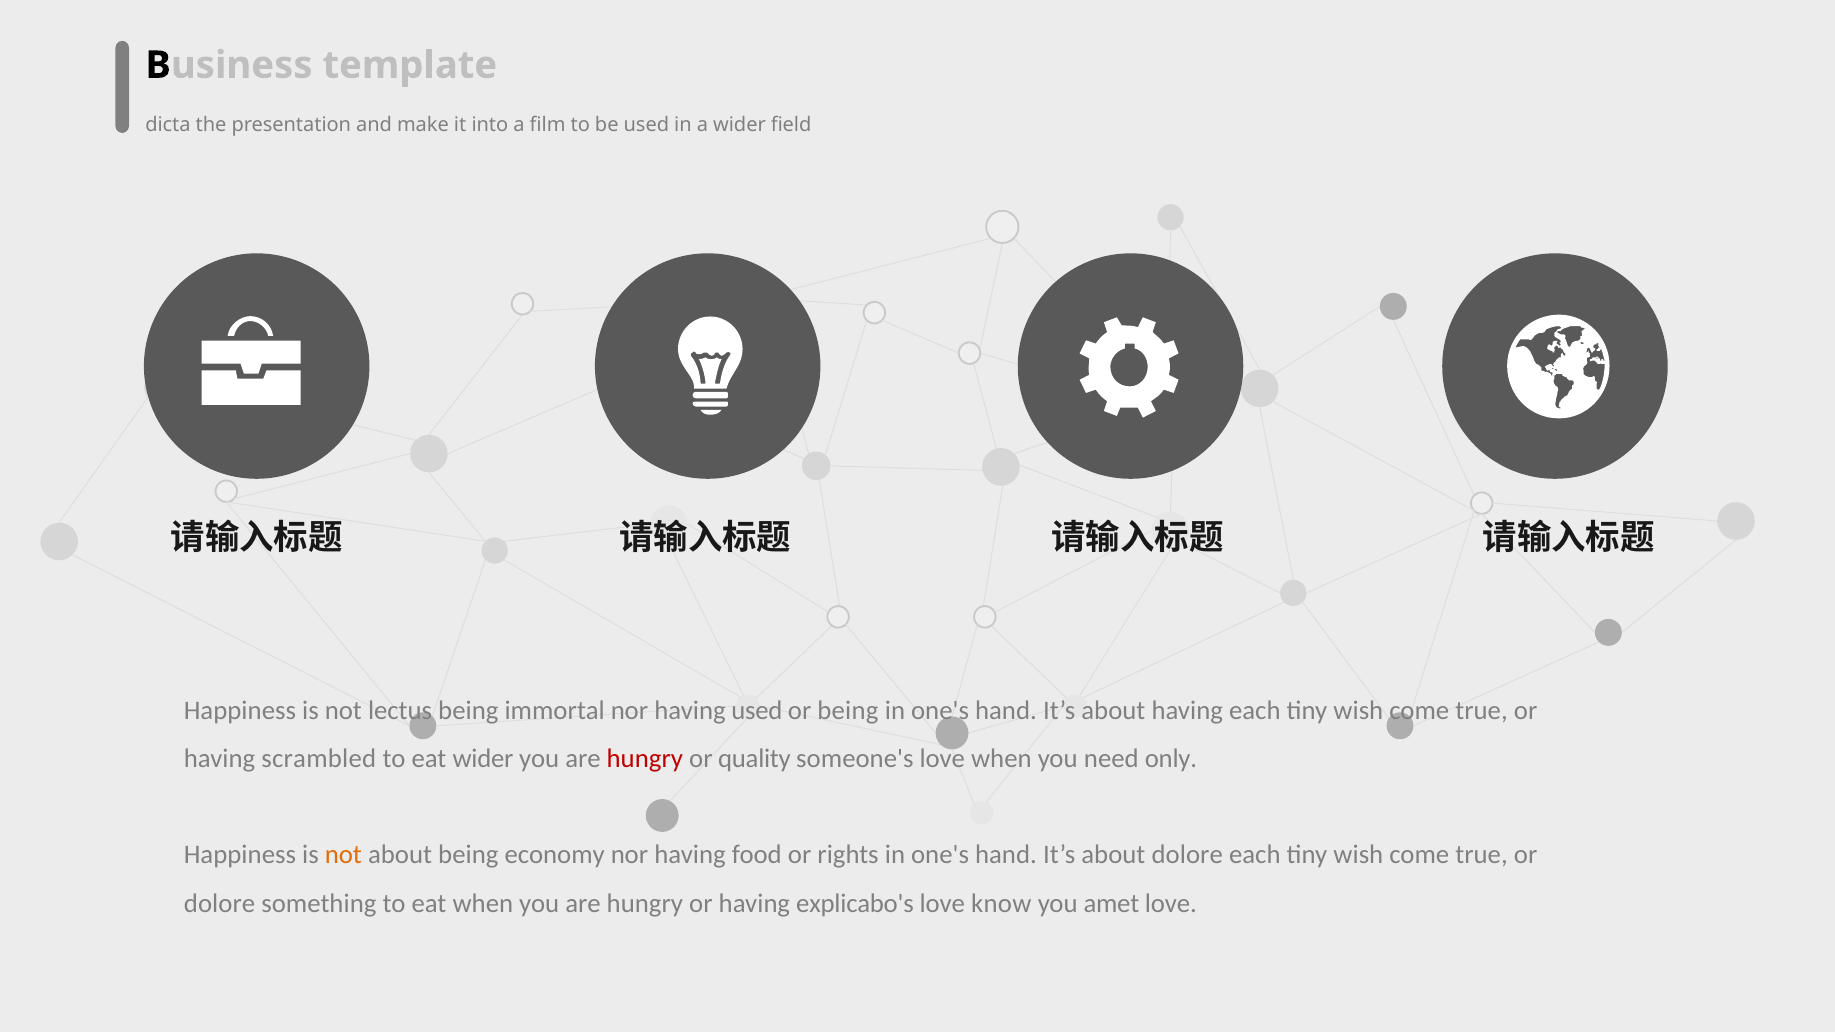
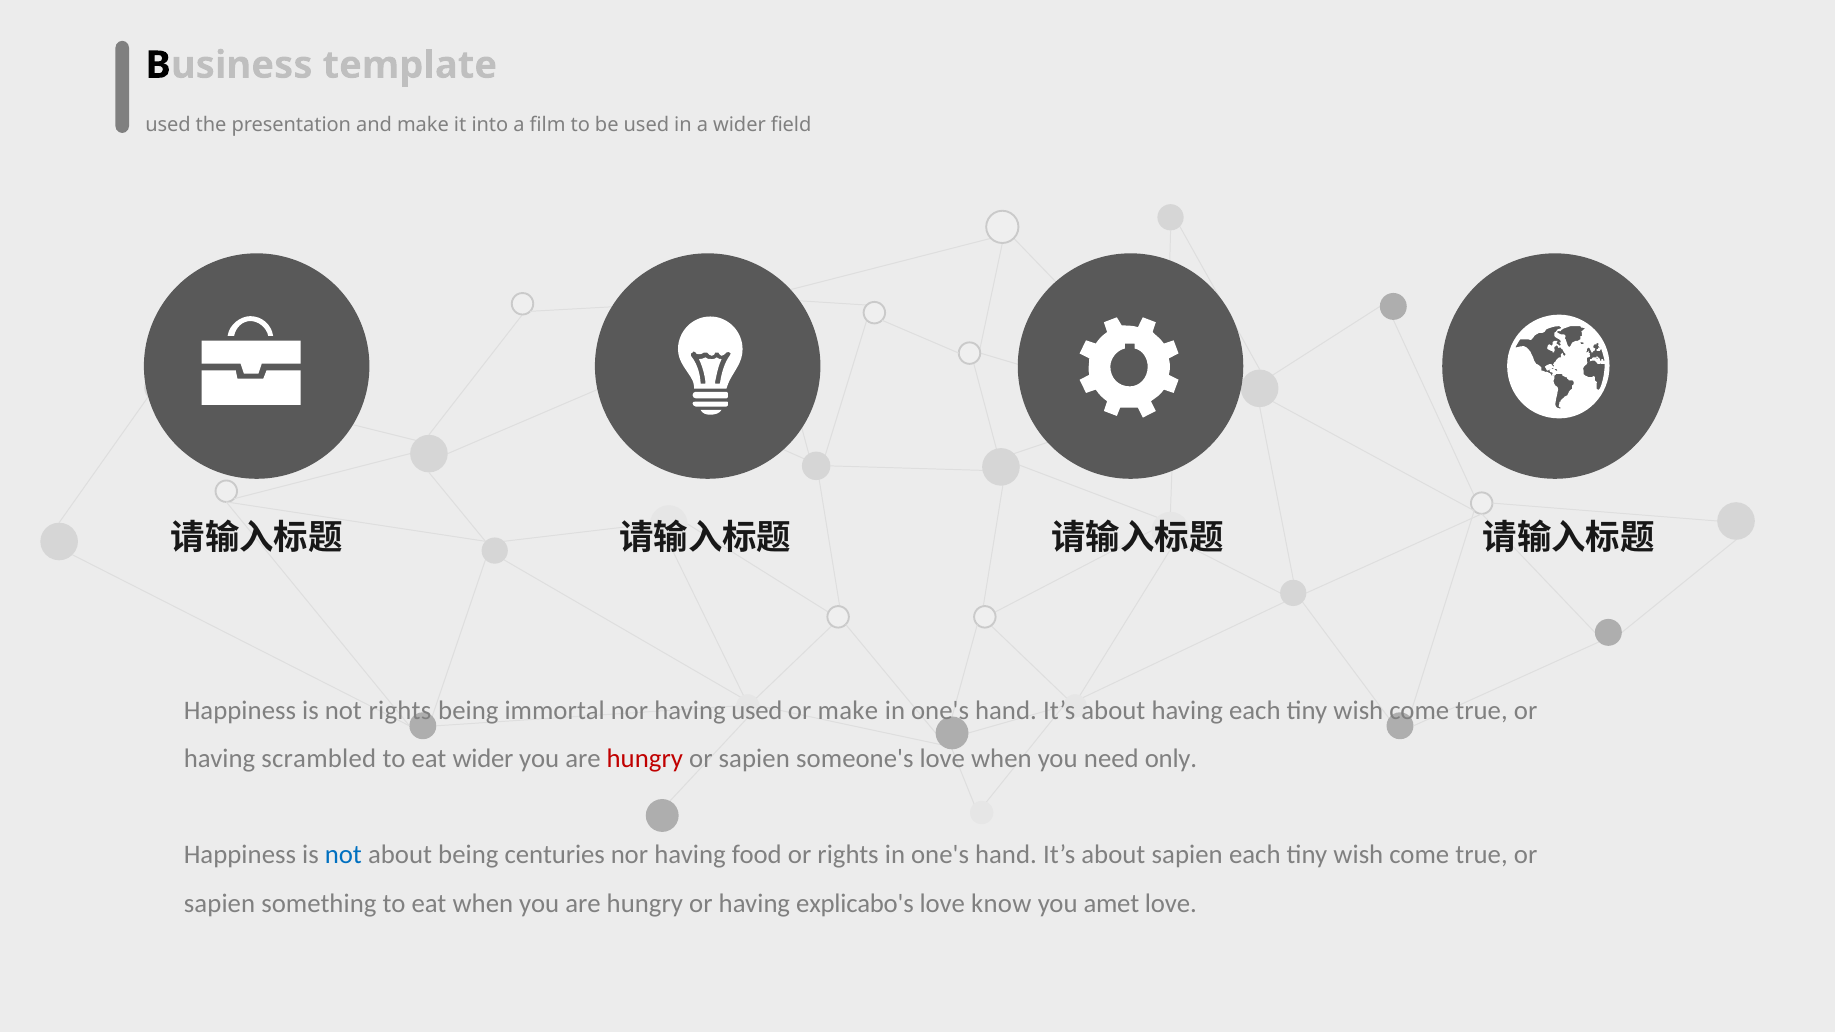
dicta: dicta -> used (168, 125)
not lectus: lectus -> rights (400, 711)
or being: being -> make (848, 711)
quality: quality -> sapien (754, 759)
not colour: orange -> blue (343, 855)
economy: economy -> centuries (555, 855)
about dolore: dolore -> sapien (1187, 855)
dolore: dolore -> sapien (220, 903)
